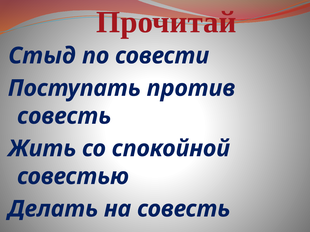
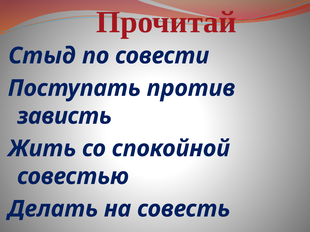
совесть: совесть -> зависть (64, 116)
